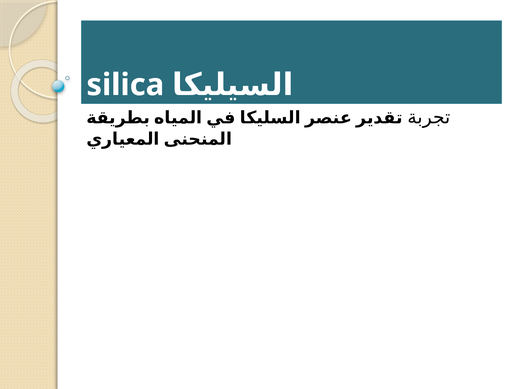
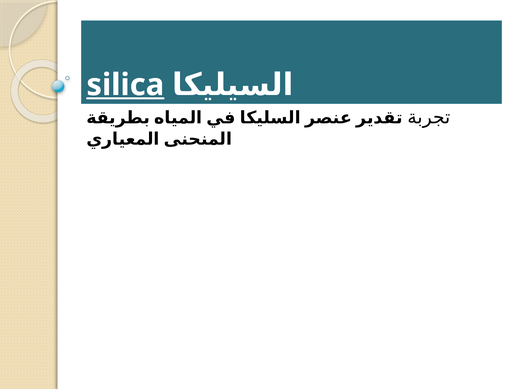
silica underline: none -> present (125, 85)
